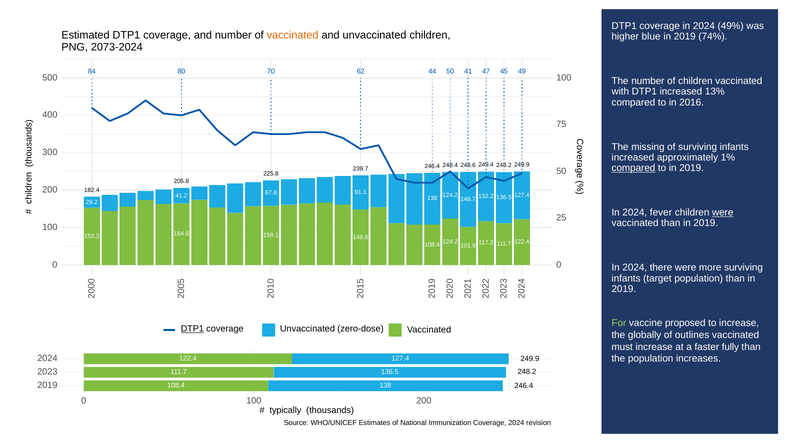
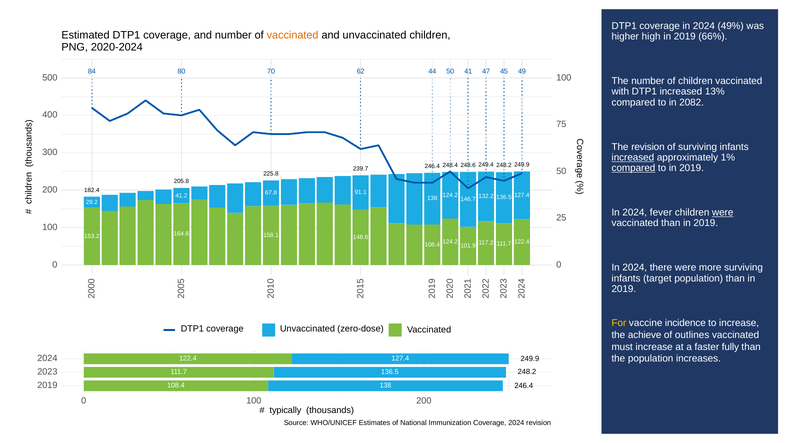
blue: blue -> high (651, 37)
74%: 74% -> 66% (713, 37)
2073-2024: 2073-2024 -> 2020-2024 (117, 47)
2016: 2016 -> 2082 (692, 102)
The missing: missing -> revision (648, 147)
increased underline: none -> present (633, 158)
For colour: light green -> yellow (619, 323)
proposed: proposed -> incidence (685, 323)
DTP1 underline: present -> none (192, 329)
globally: globally -> achieve (645, 335)
